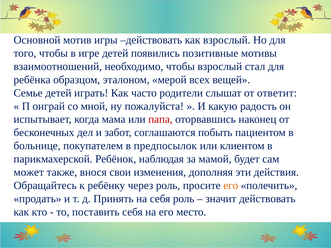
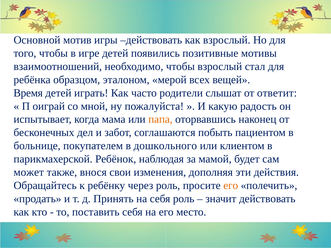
Семье: Семье -> Время (28, 93)
папа colour: red -> orange (160, 119)
предпосылок: предпосылок -> дошкольного (165, 146)
